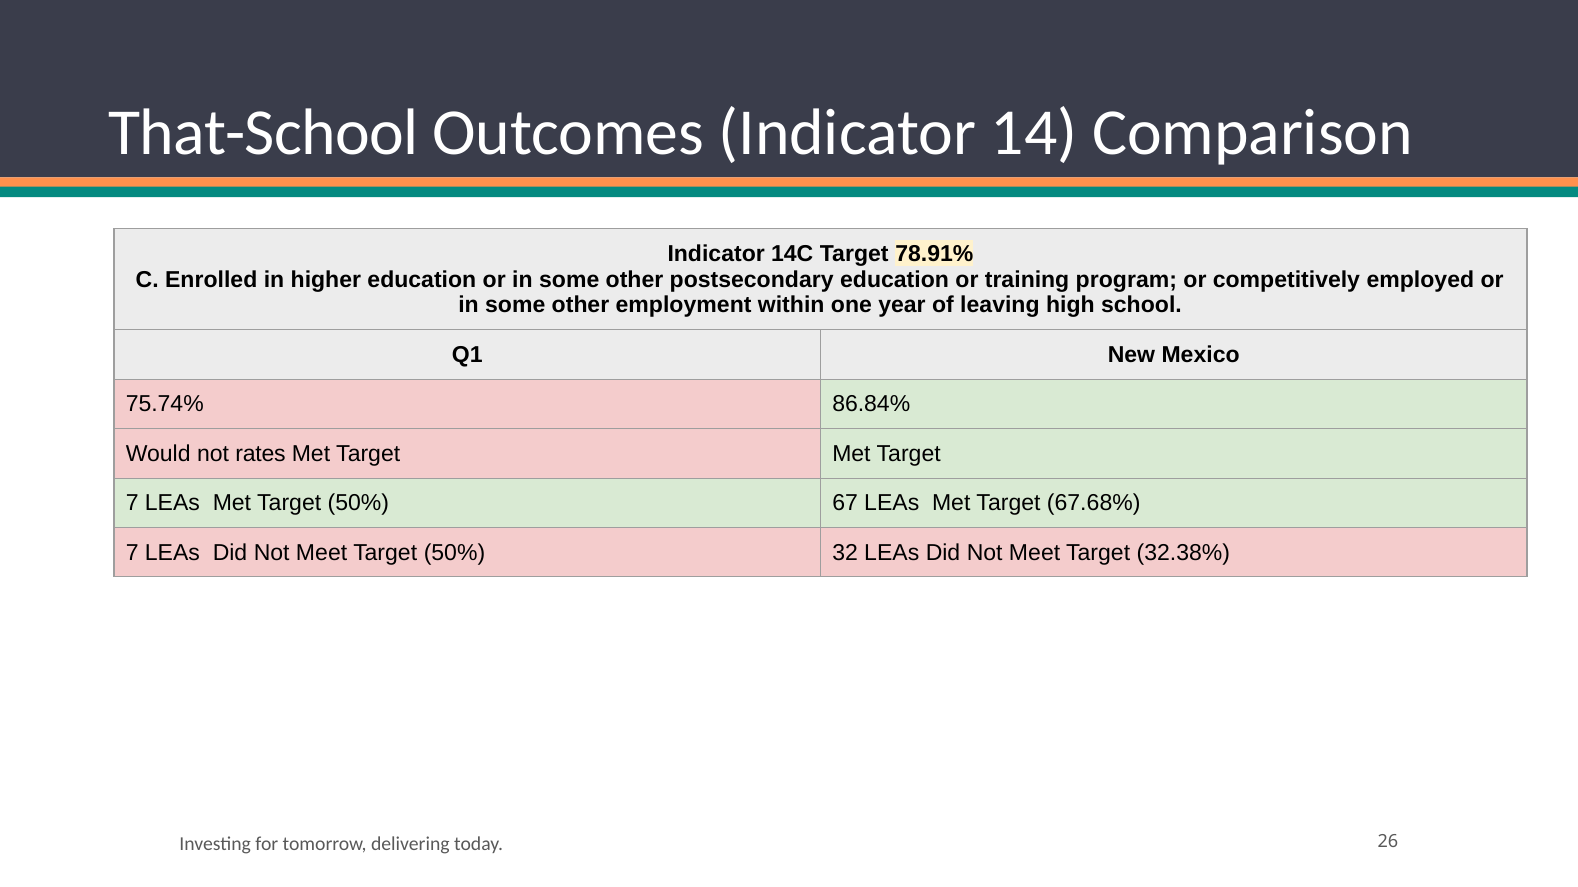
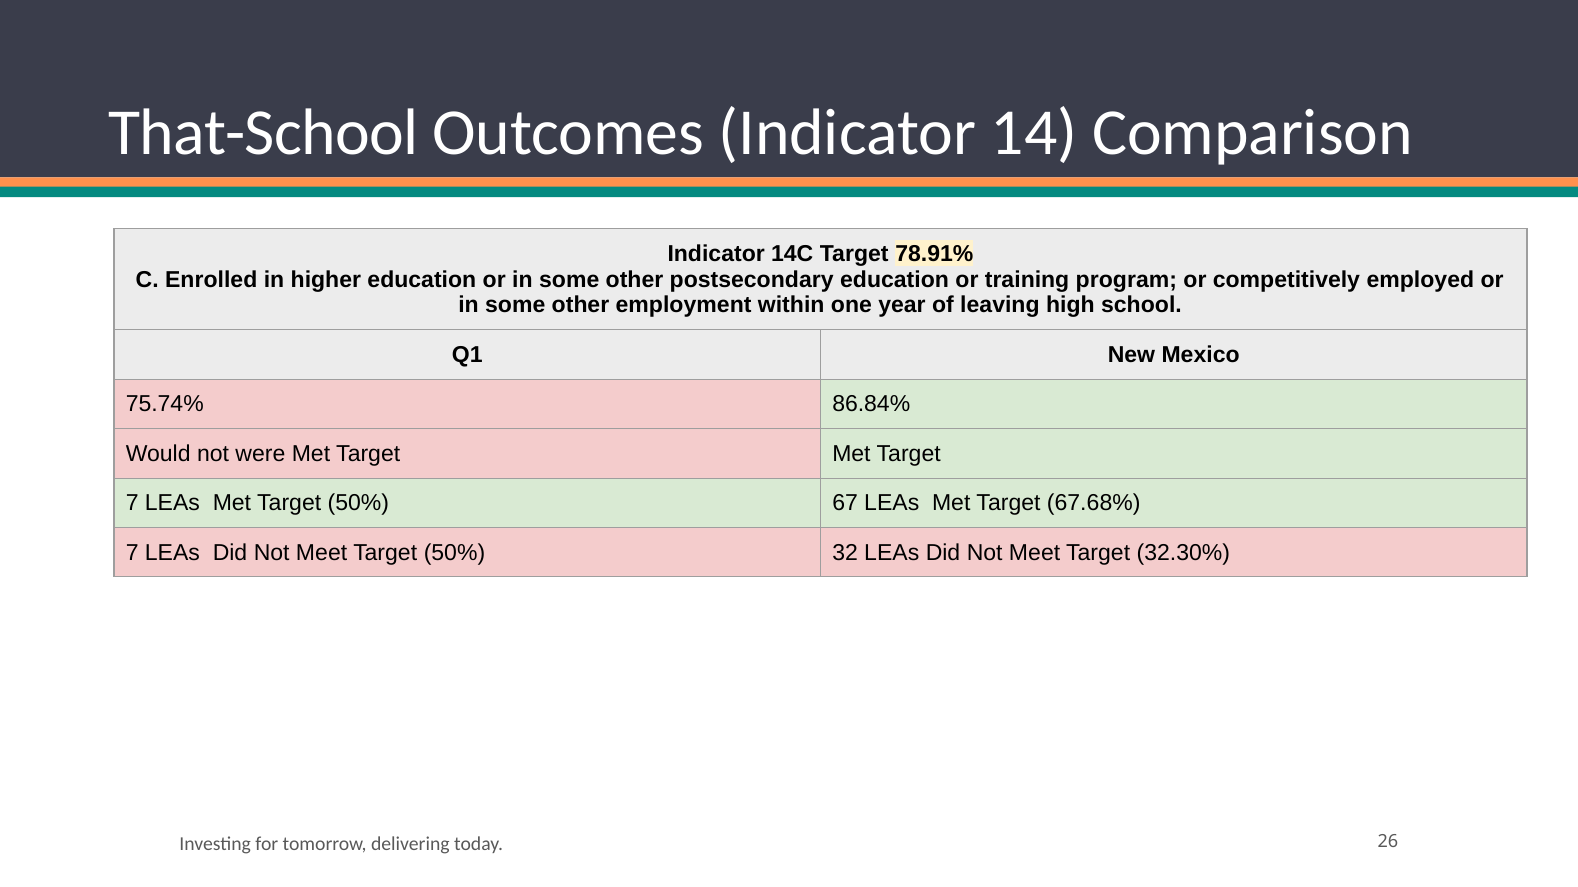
rates: rates -> were (260, 454)
32.38%: 32.38% -> 32.30% (1183, 553)
